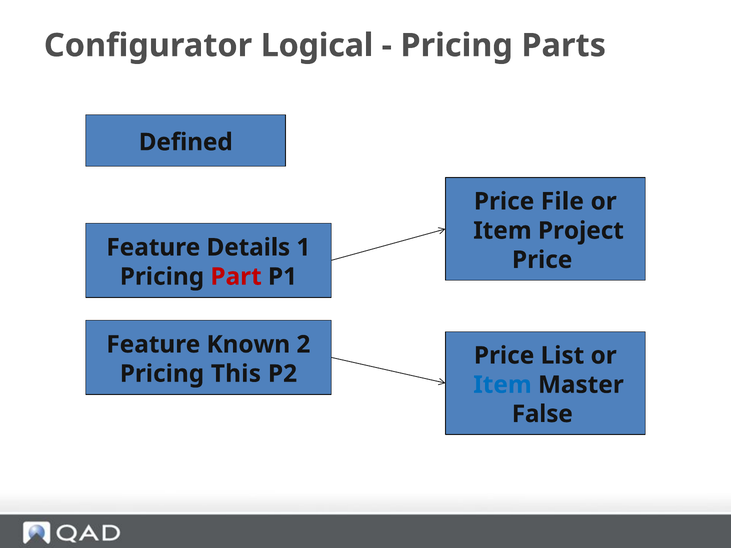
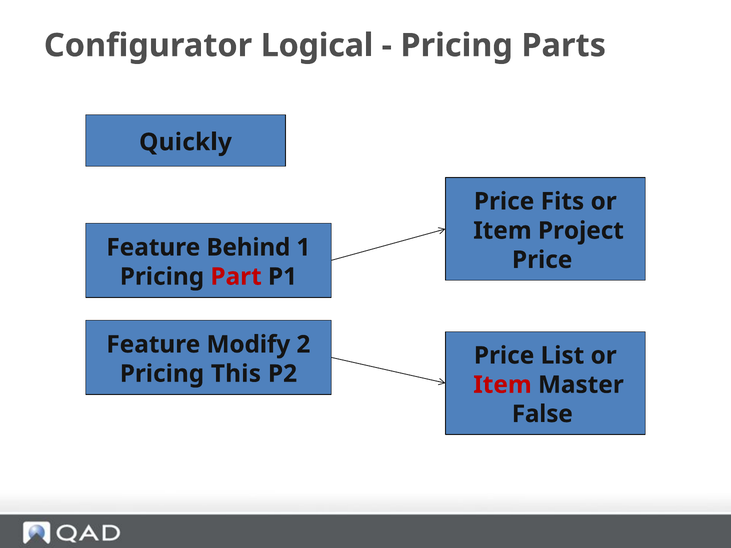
Defined: Defined -> Quickly (185, 142)
File: File -> Fits (562, 202)
Details: Details -> Behind (248, 248)
Known: Known -> Modify (248, 345)
Item colour: blue -> red (502, 385)
